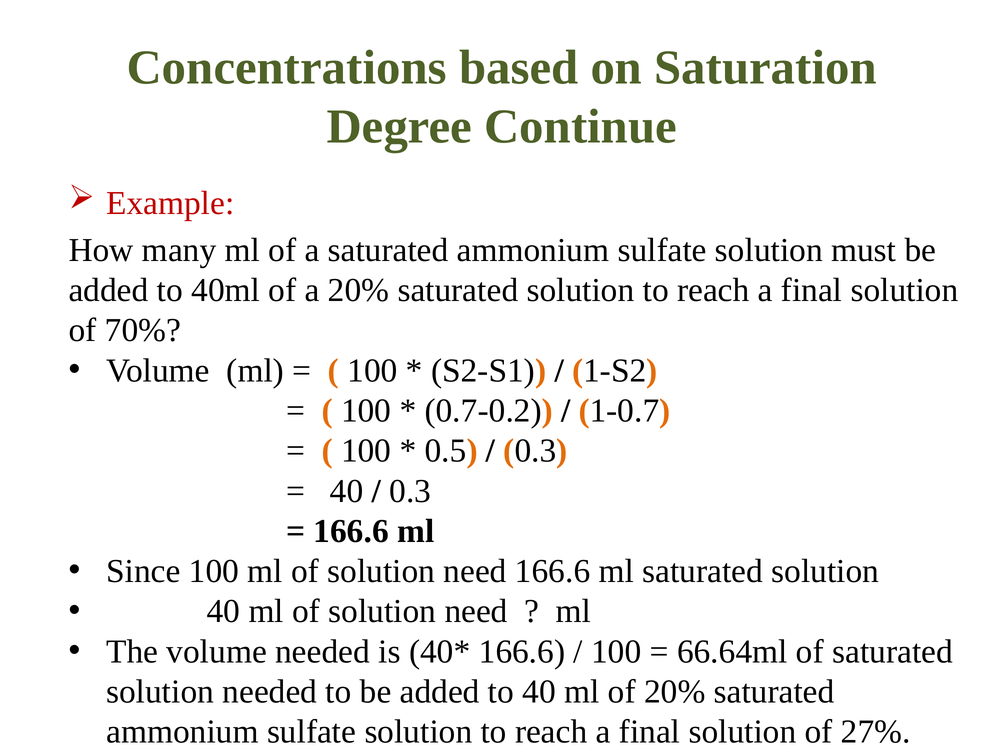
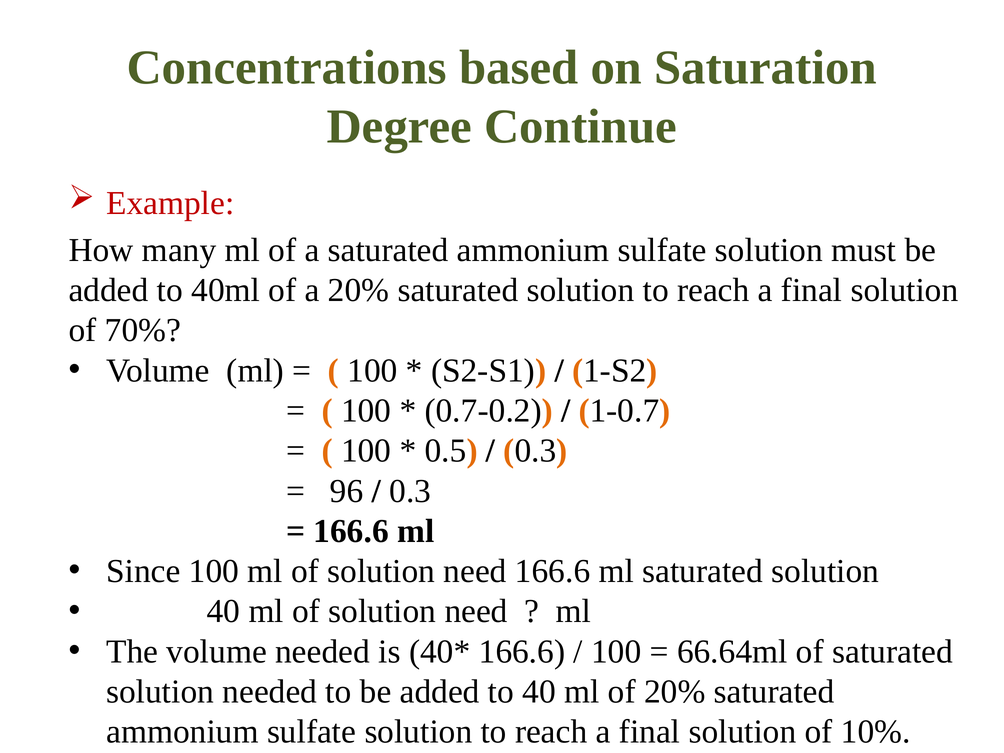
40: 40 -> 96 (347, 491)
27%: 27% -> 10% (876, 732)
